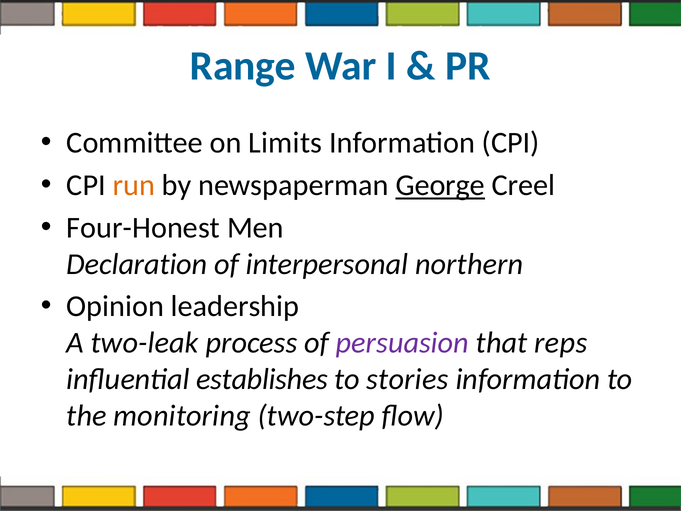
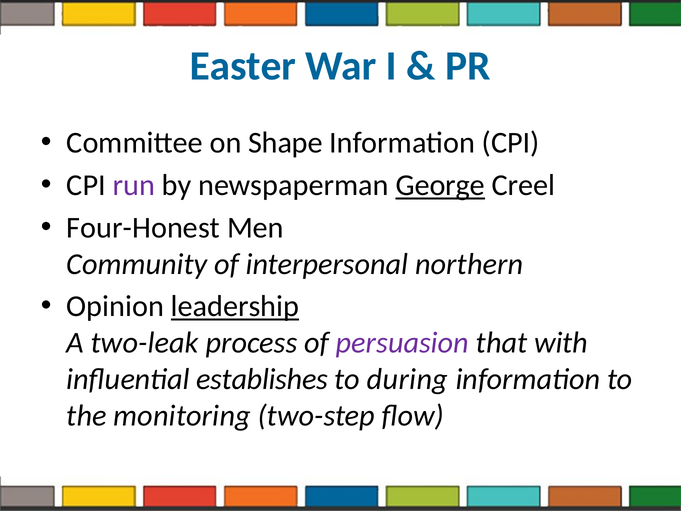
Range: Range -> Easter (243, 66)
Limits: Limits -> Shape (286, 143)
run colour: orange -> purple (134, 185)
Declaration: Declaration -> Community (137, 264)
leadership underline: none -> present (235, 306)
reps: reps -> with (561, 343)
stories: stories -> during (407, 379)
